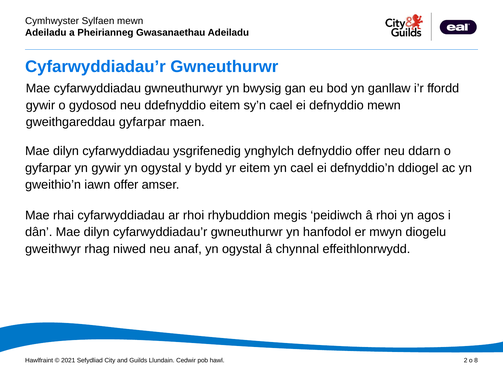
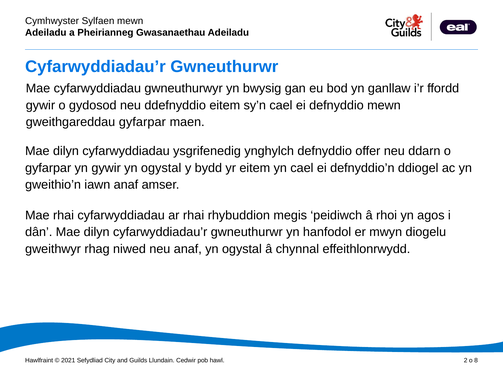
iawn offer: offer -> anaf (126, 185)
ar rhoi: rhoi -> rhai (194, 216)
